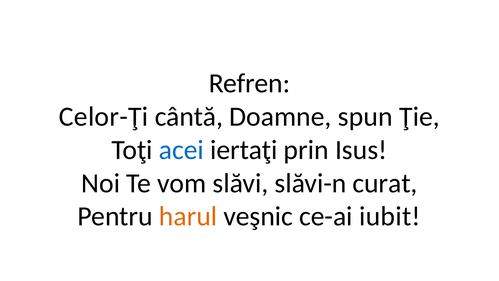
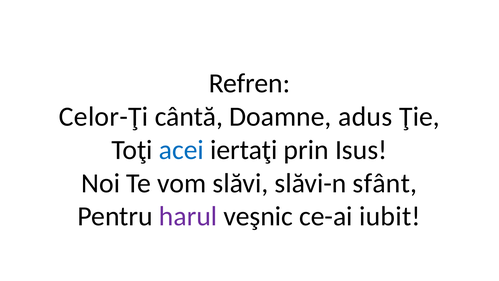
spun: spun -> adus (365, 116)
curat: curat -> sfânt (385, 183)
harul colour: orange -> purple (188, 216)
